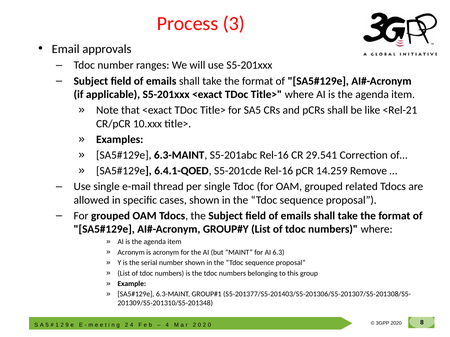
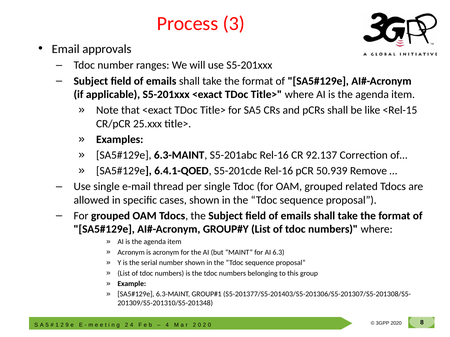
<Rel-21: <Rel-21 -> <Rel-15 (400, 110)
10.xxx: 10.xxx -> 25.xxx (148, 124)
29.541: 29.541 -> 92.137 (321, 155)
14.259: 14.259 -> 50.939 (332, 171)
